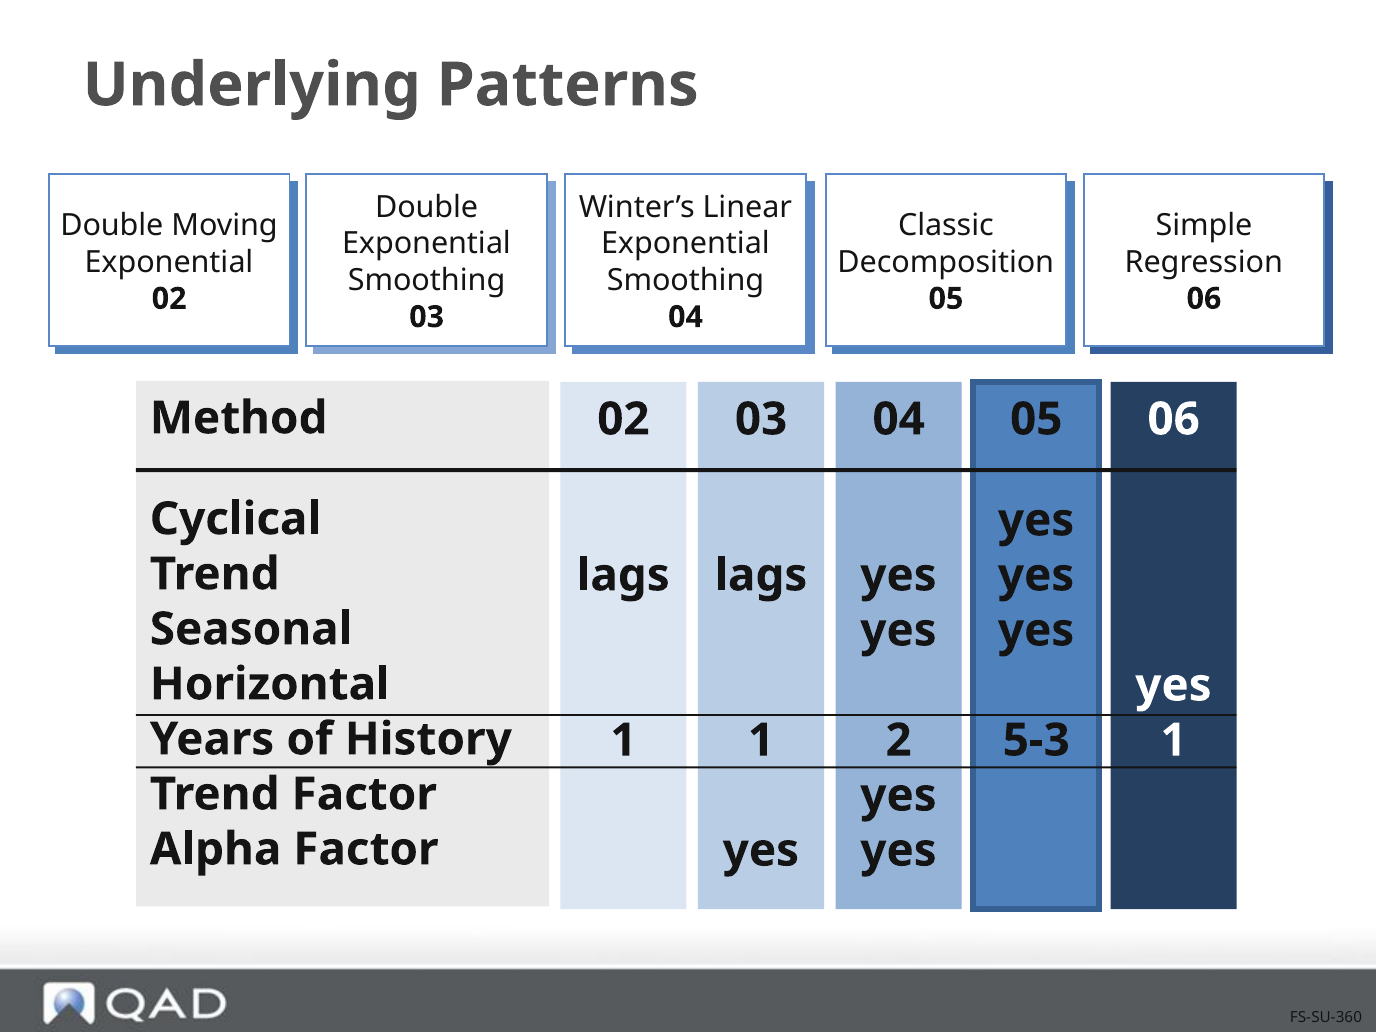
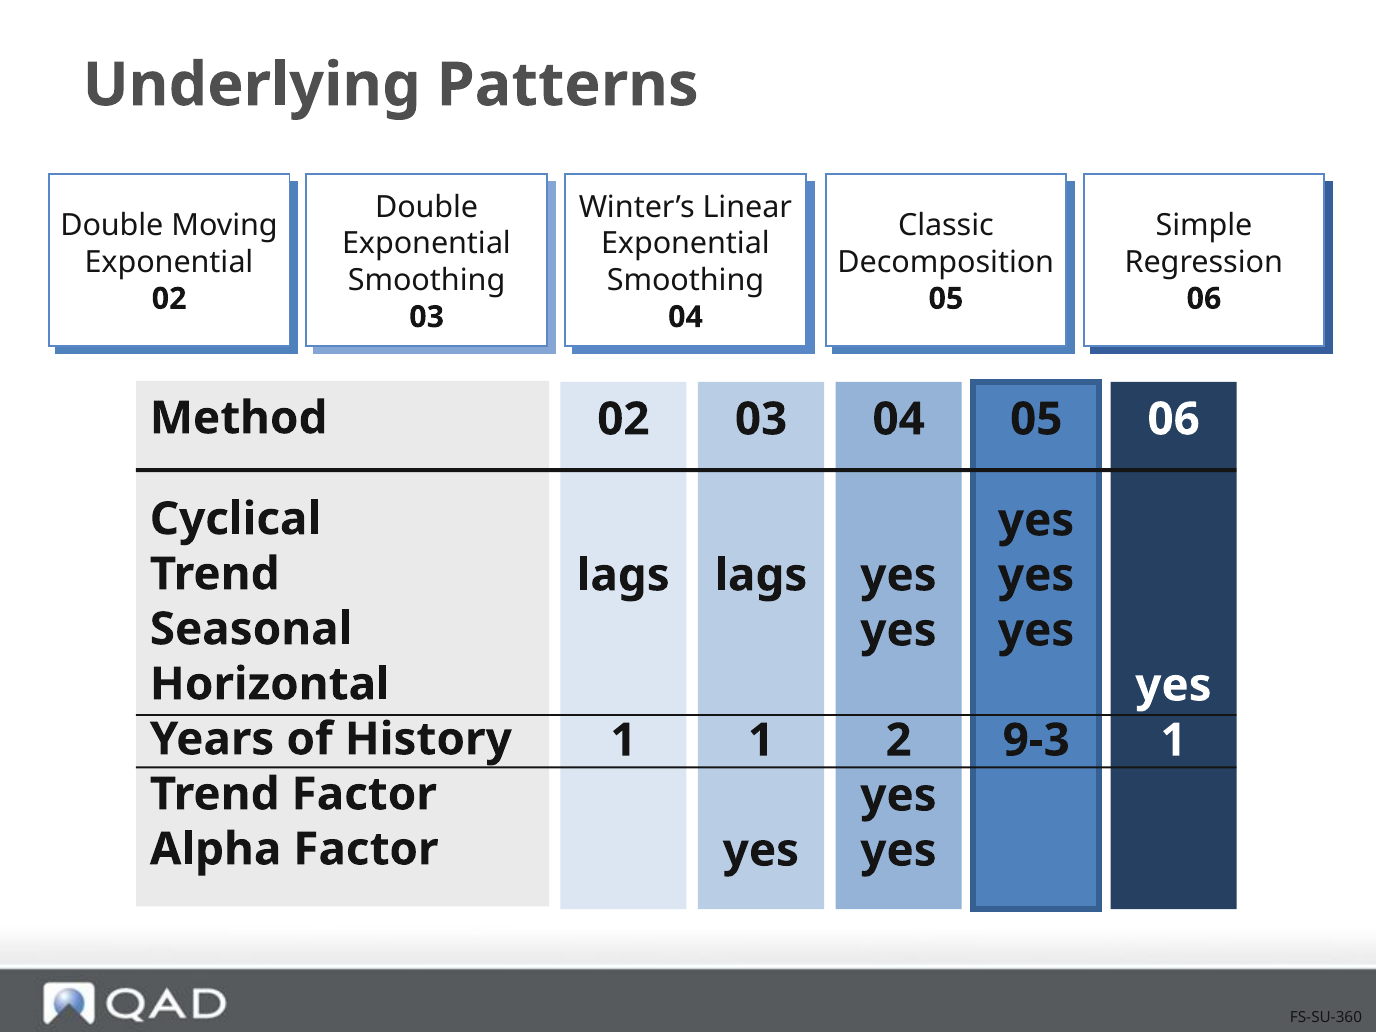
5-3: 5-3 -> 9-3 (1036, 740)
